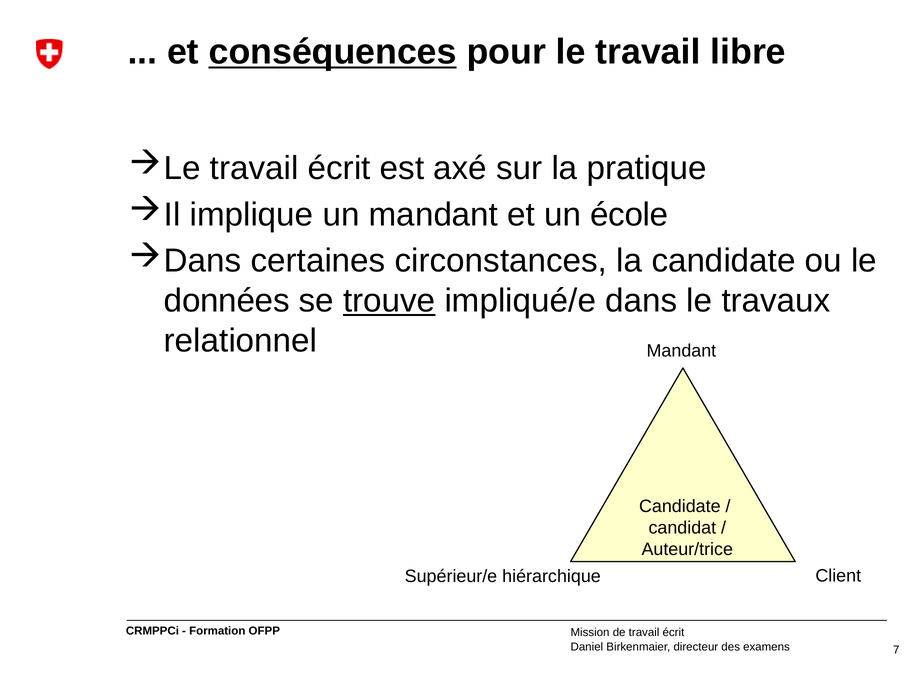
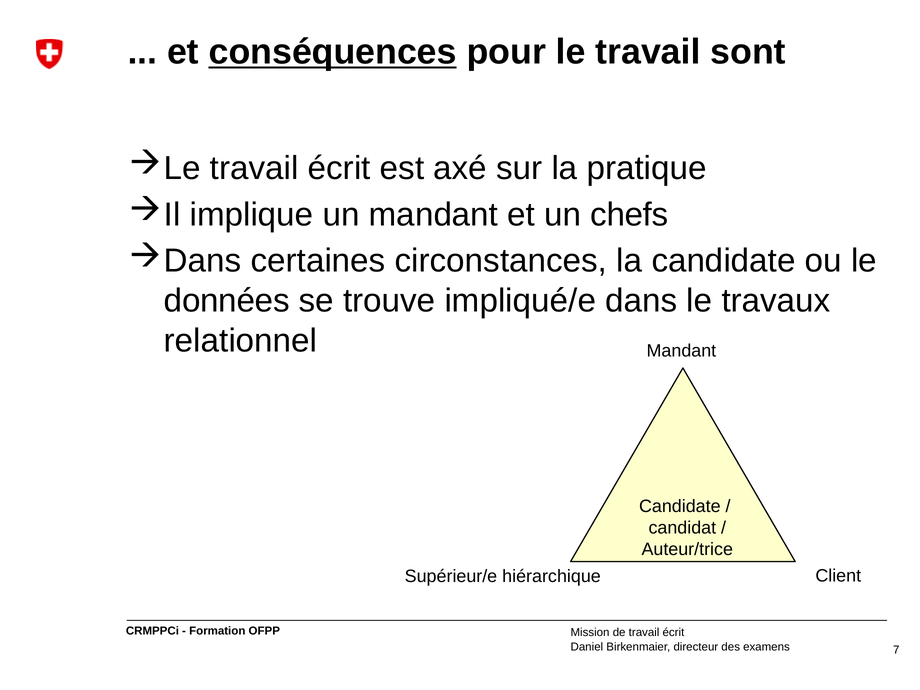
libre: libre -> sont (748, 52)
école: école -> chefs (629, 215)
trouve underline: present -> none (389, 301)
